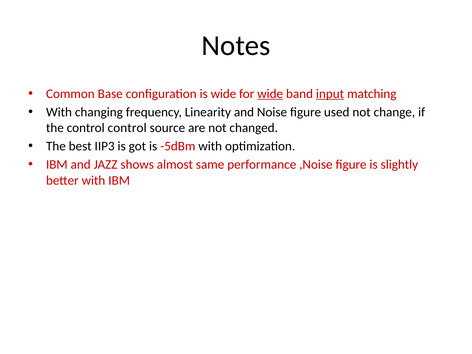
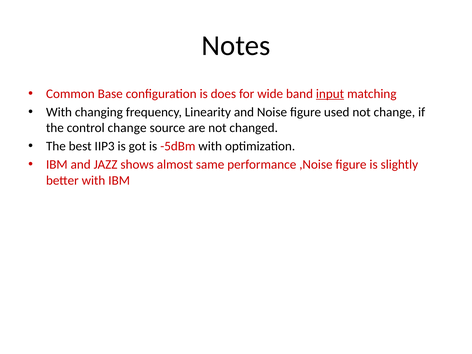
is wide: wide -> does (223, 94)
wide underline: present -> none (270, 94)
control control: control -> change (127, 128)
